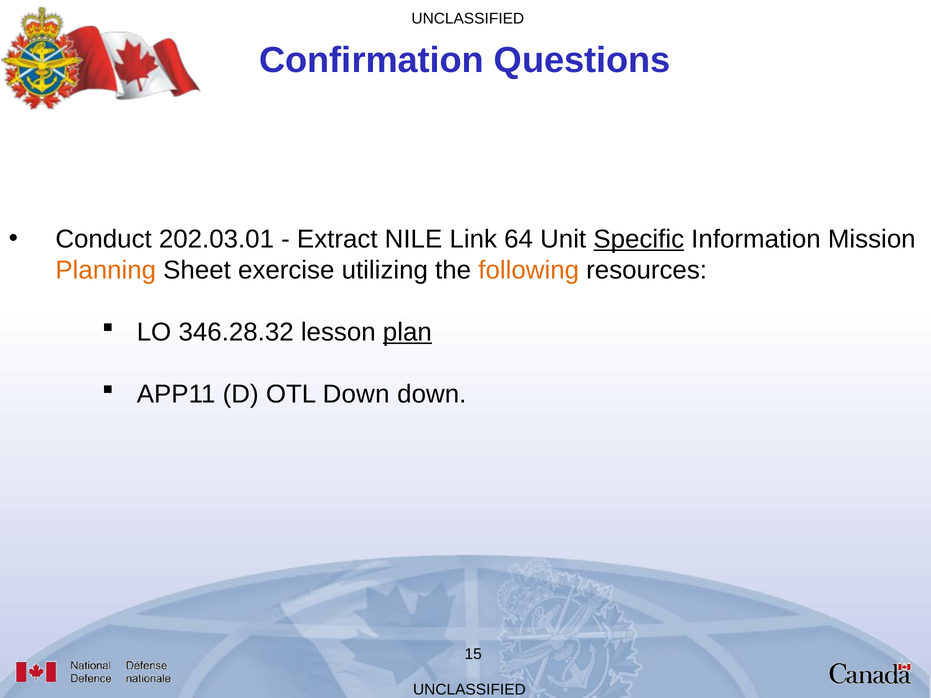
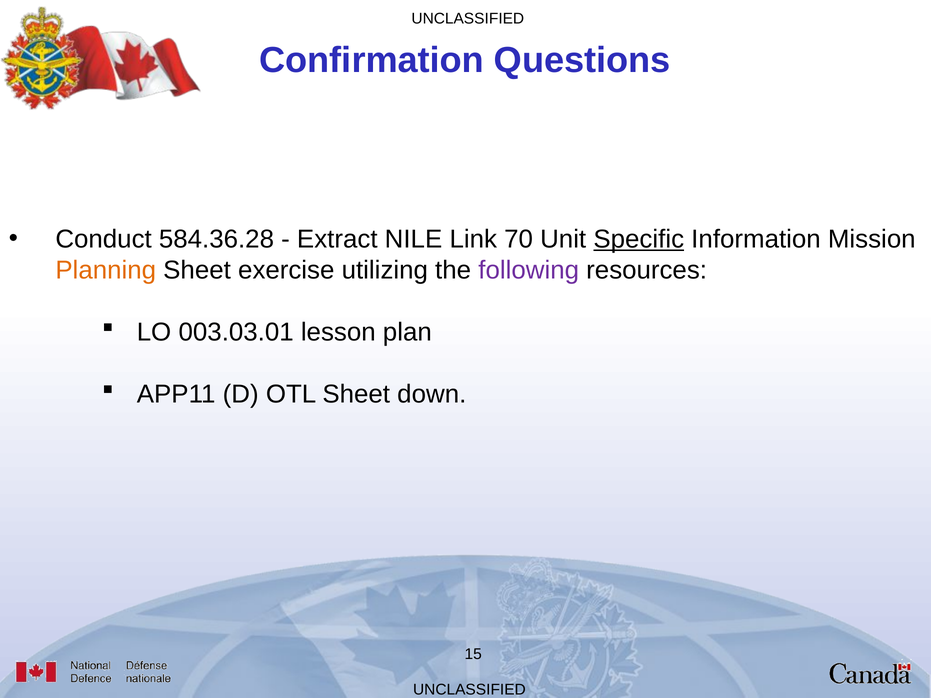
202.03.01: 202.03.01 -> 584.36.28 (216, 239)
64: 64 -> 70 (519, 239)
following colour: orange -> purple (529, 270)
346.28.32: 346.28.32 -> 003.03.01 (236, 332)
plan underline: present -> none (407, 332)
OTL Down: Down -> Sheet (356, 394)
